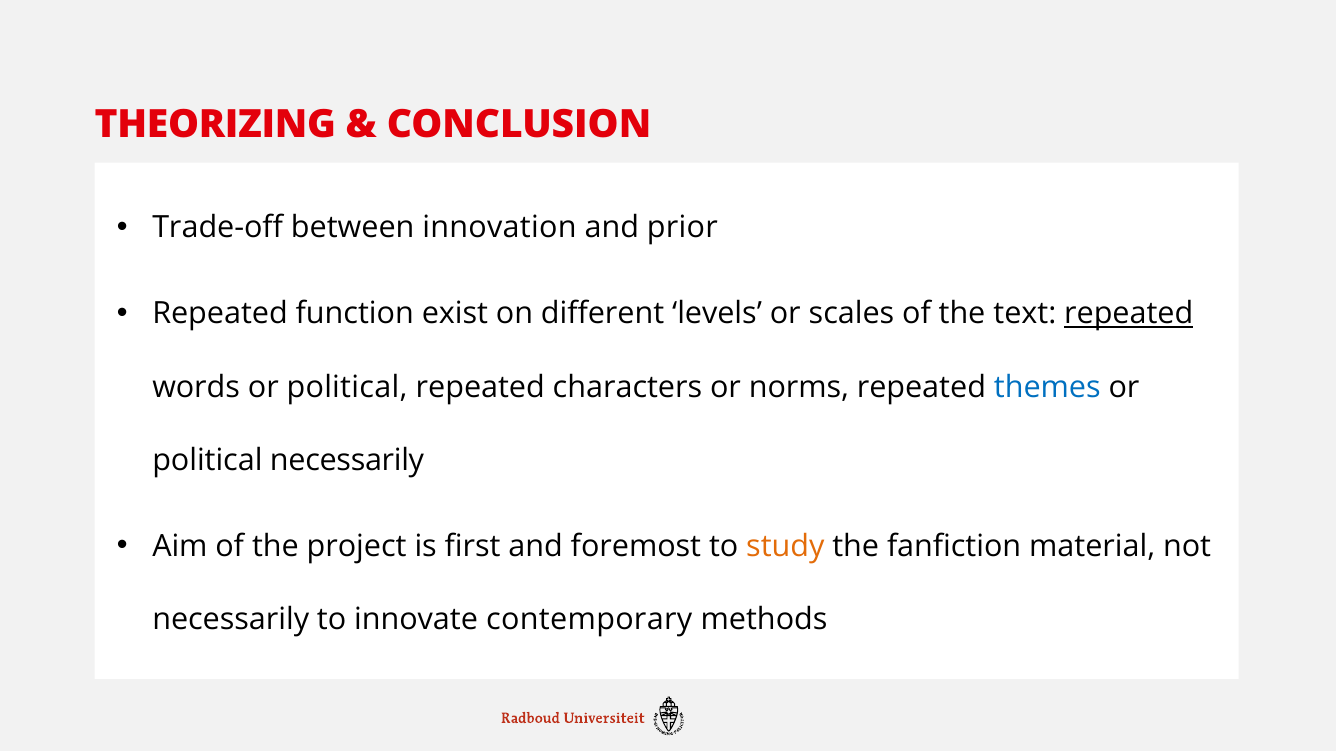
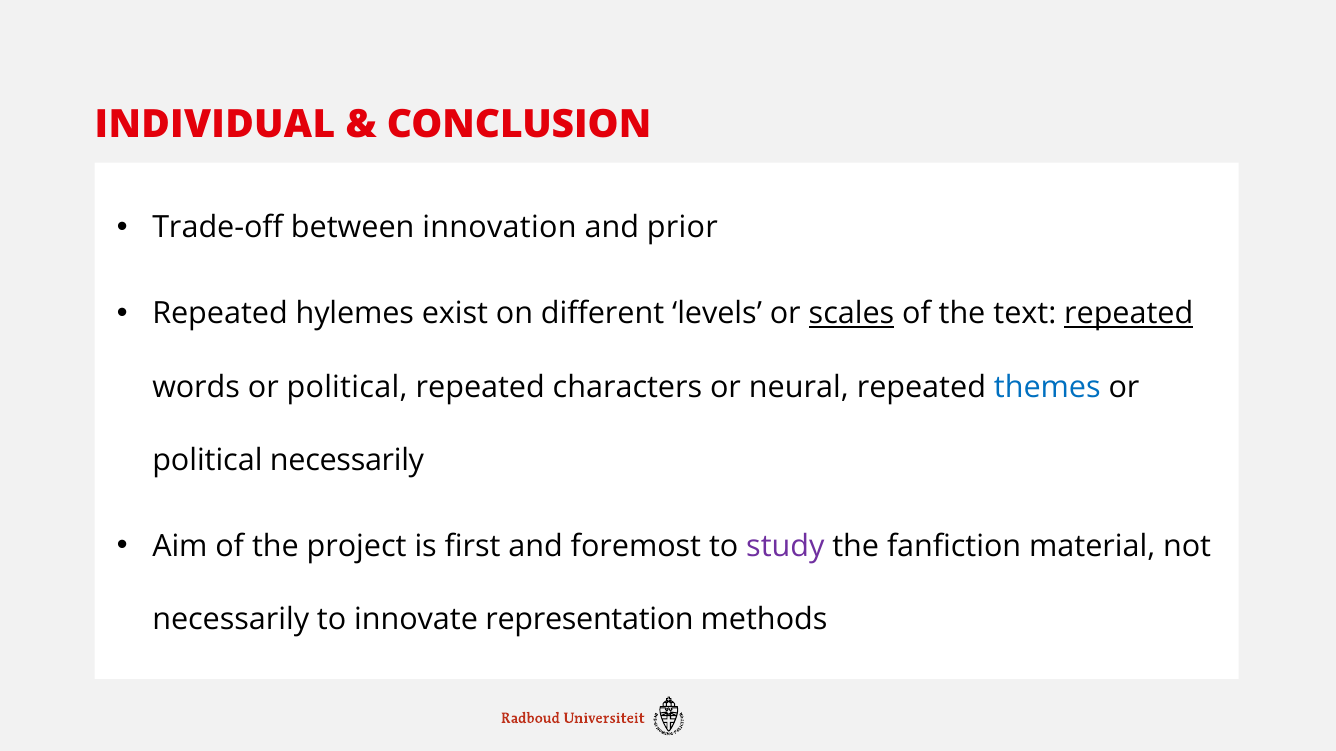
THEORIZING: THEORIZING -> INDIVIDUAL (215, 124)
function: function -> hylemes (355, 314)
scales underline: none -> present (851, 314)
norms: norms -> neural (799, 387)
study colour: orange -> purple (785, 547)
contemporary: contemporary -> representation (590, 620)
